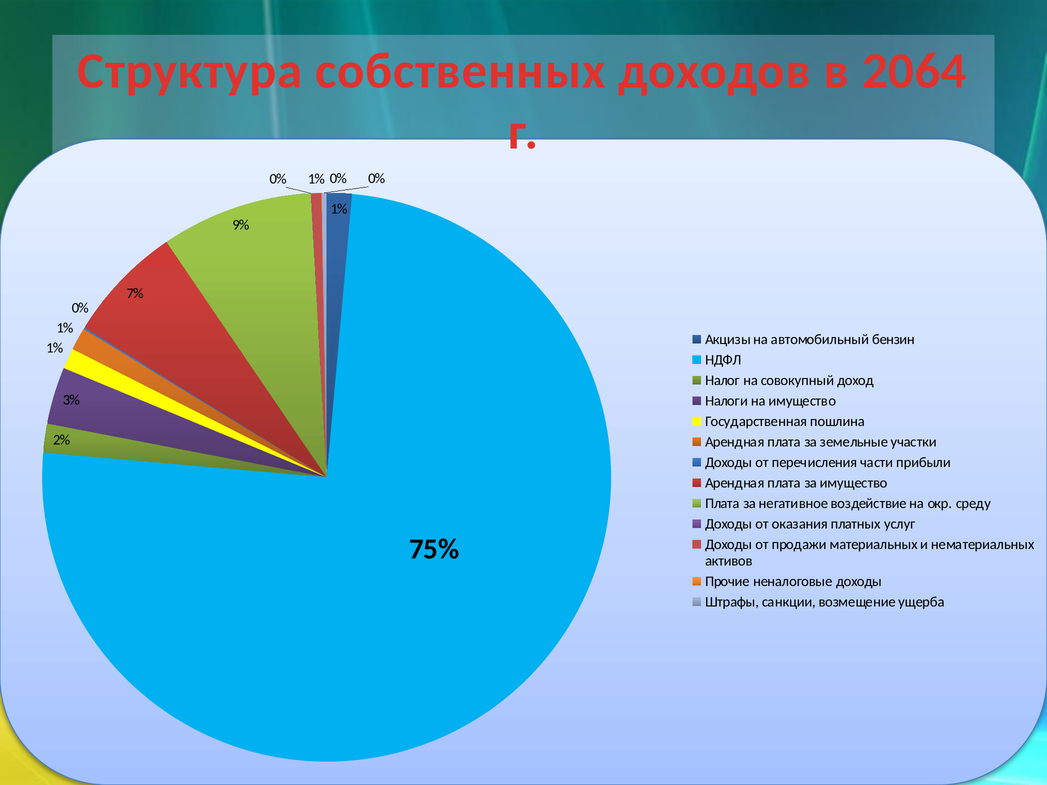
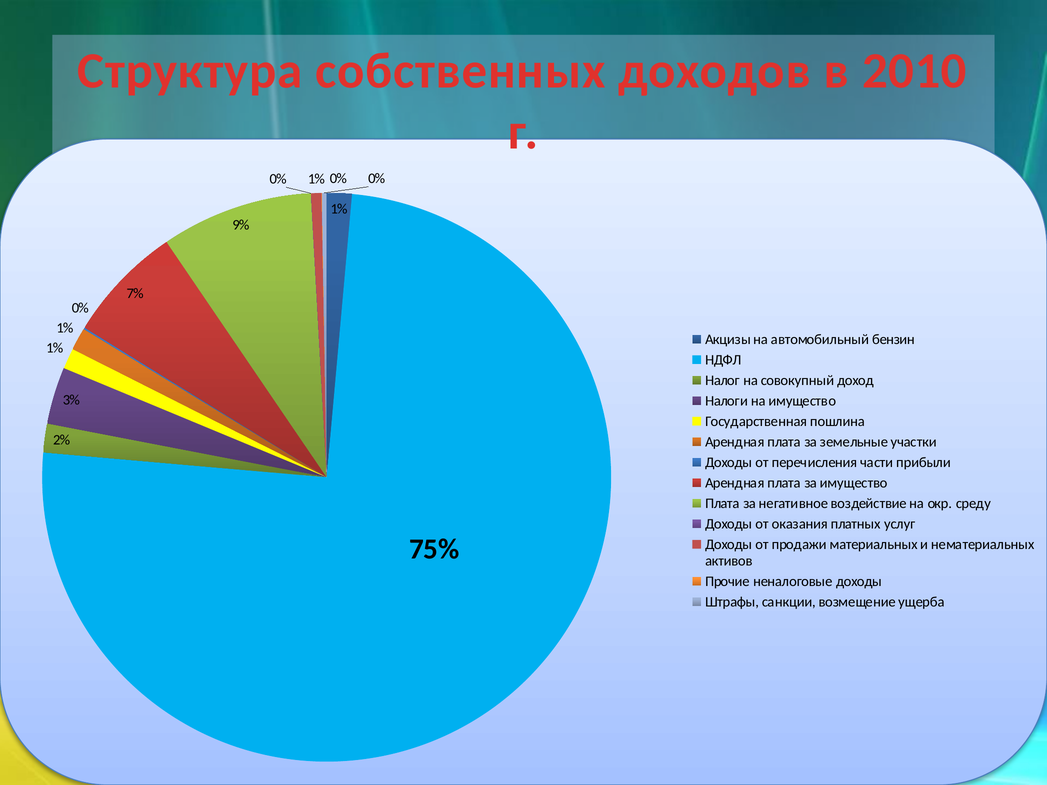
2064: 2064 -> 2010 (914, 71)
